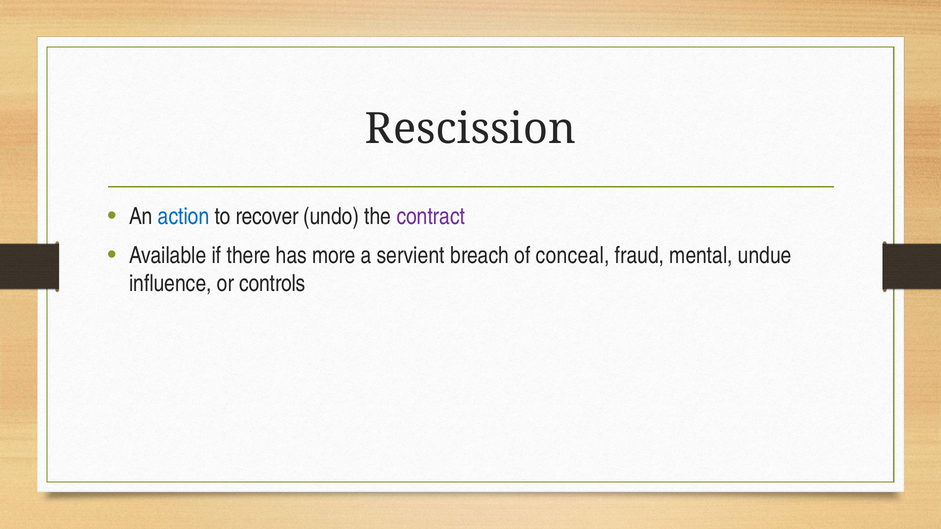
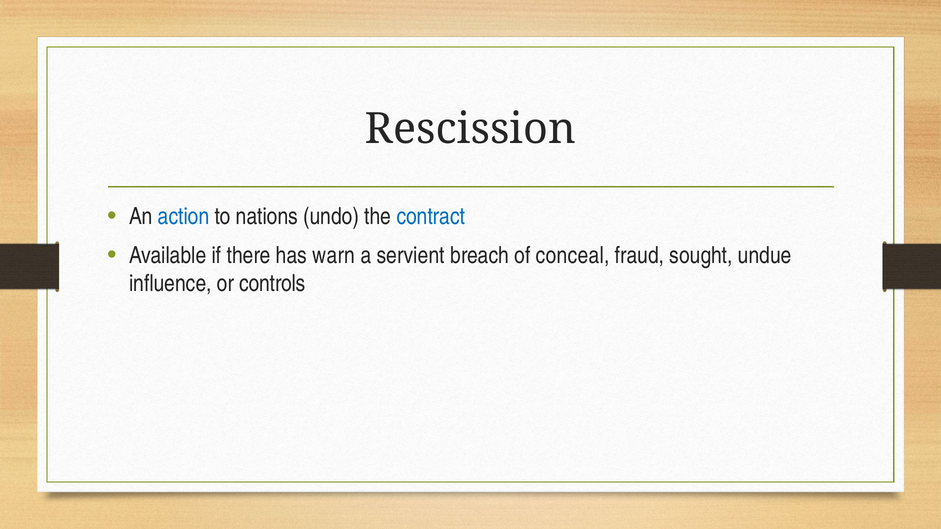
recover: recover -> nations (267, 217)
contract colour: purple -> blue (431, 217)
more: more -> warn (334, 255)
mental: mental -> sought (701, 255)
